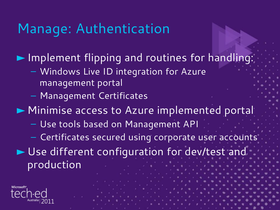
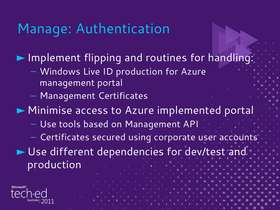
ID integration: integration -> production (139, 72)
configuration: configuration -> dependencies (130, 152)
